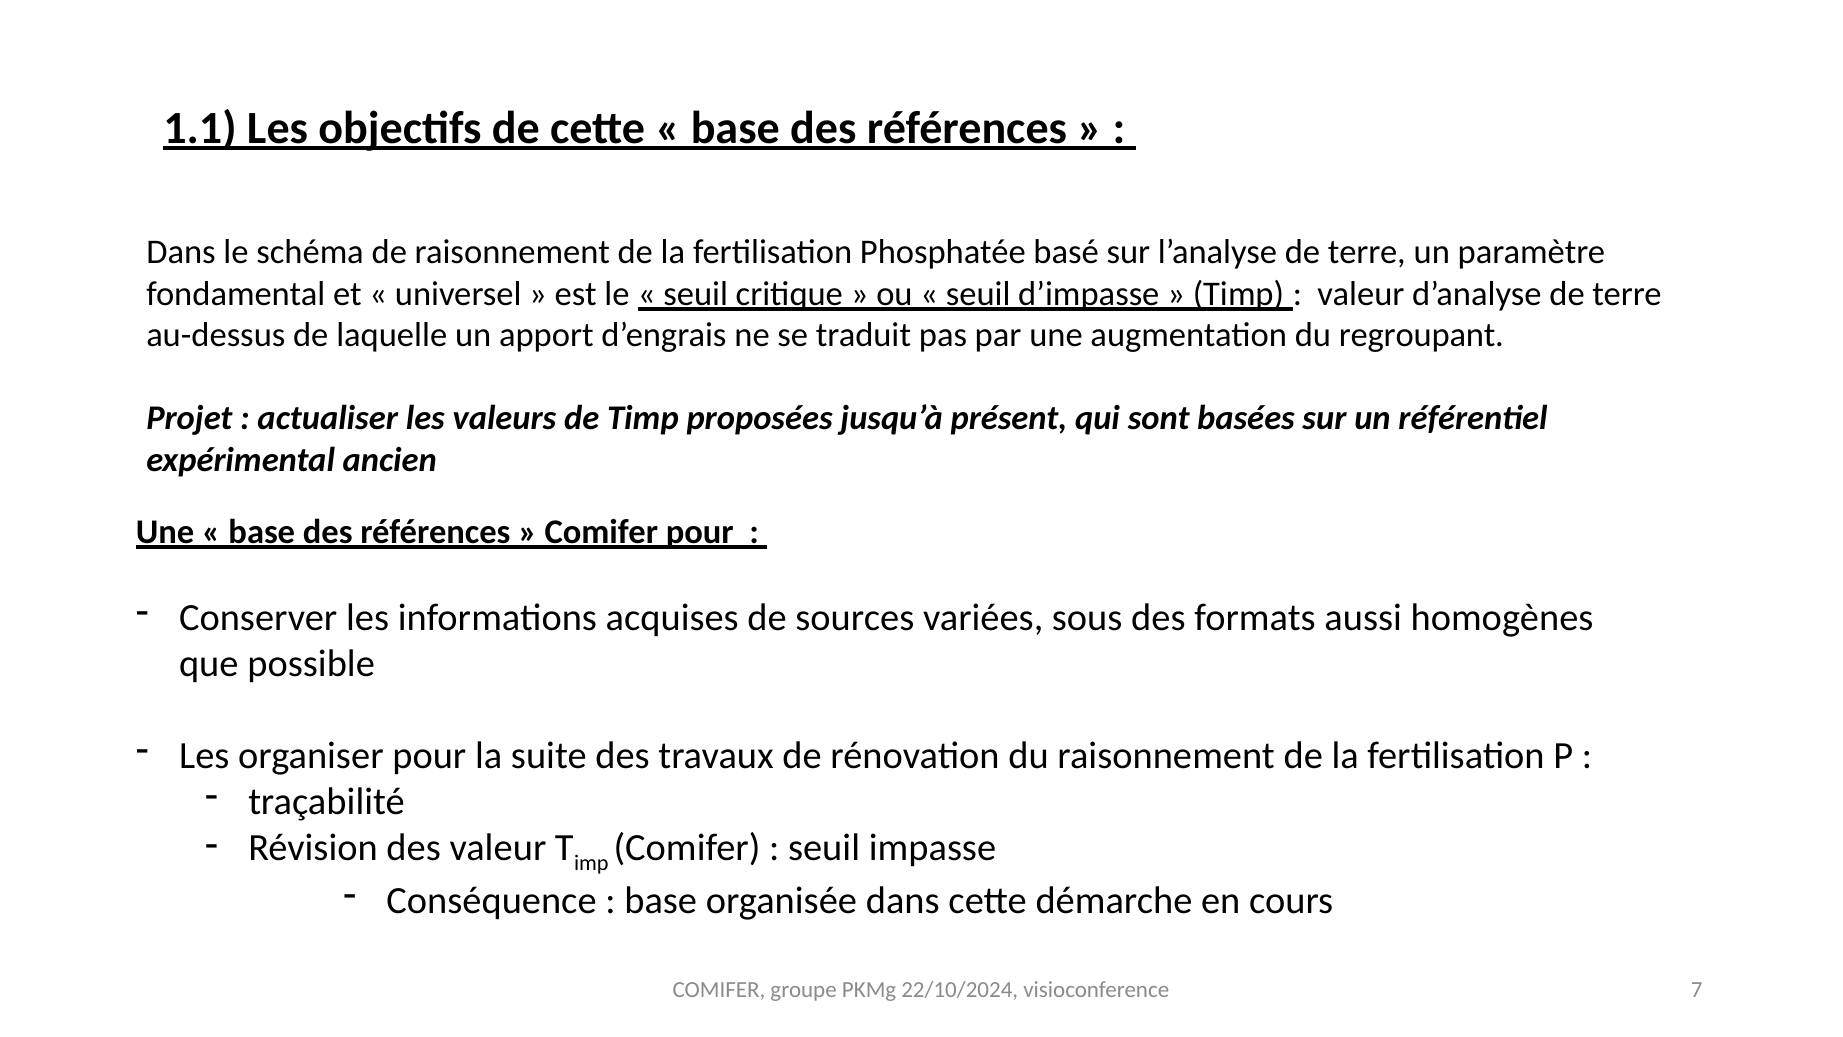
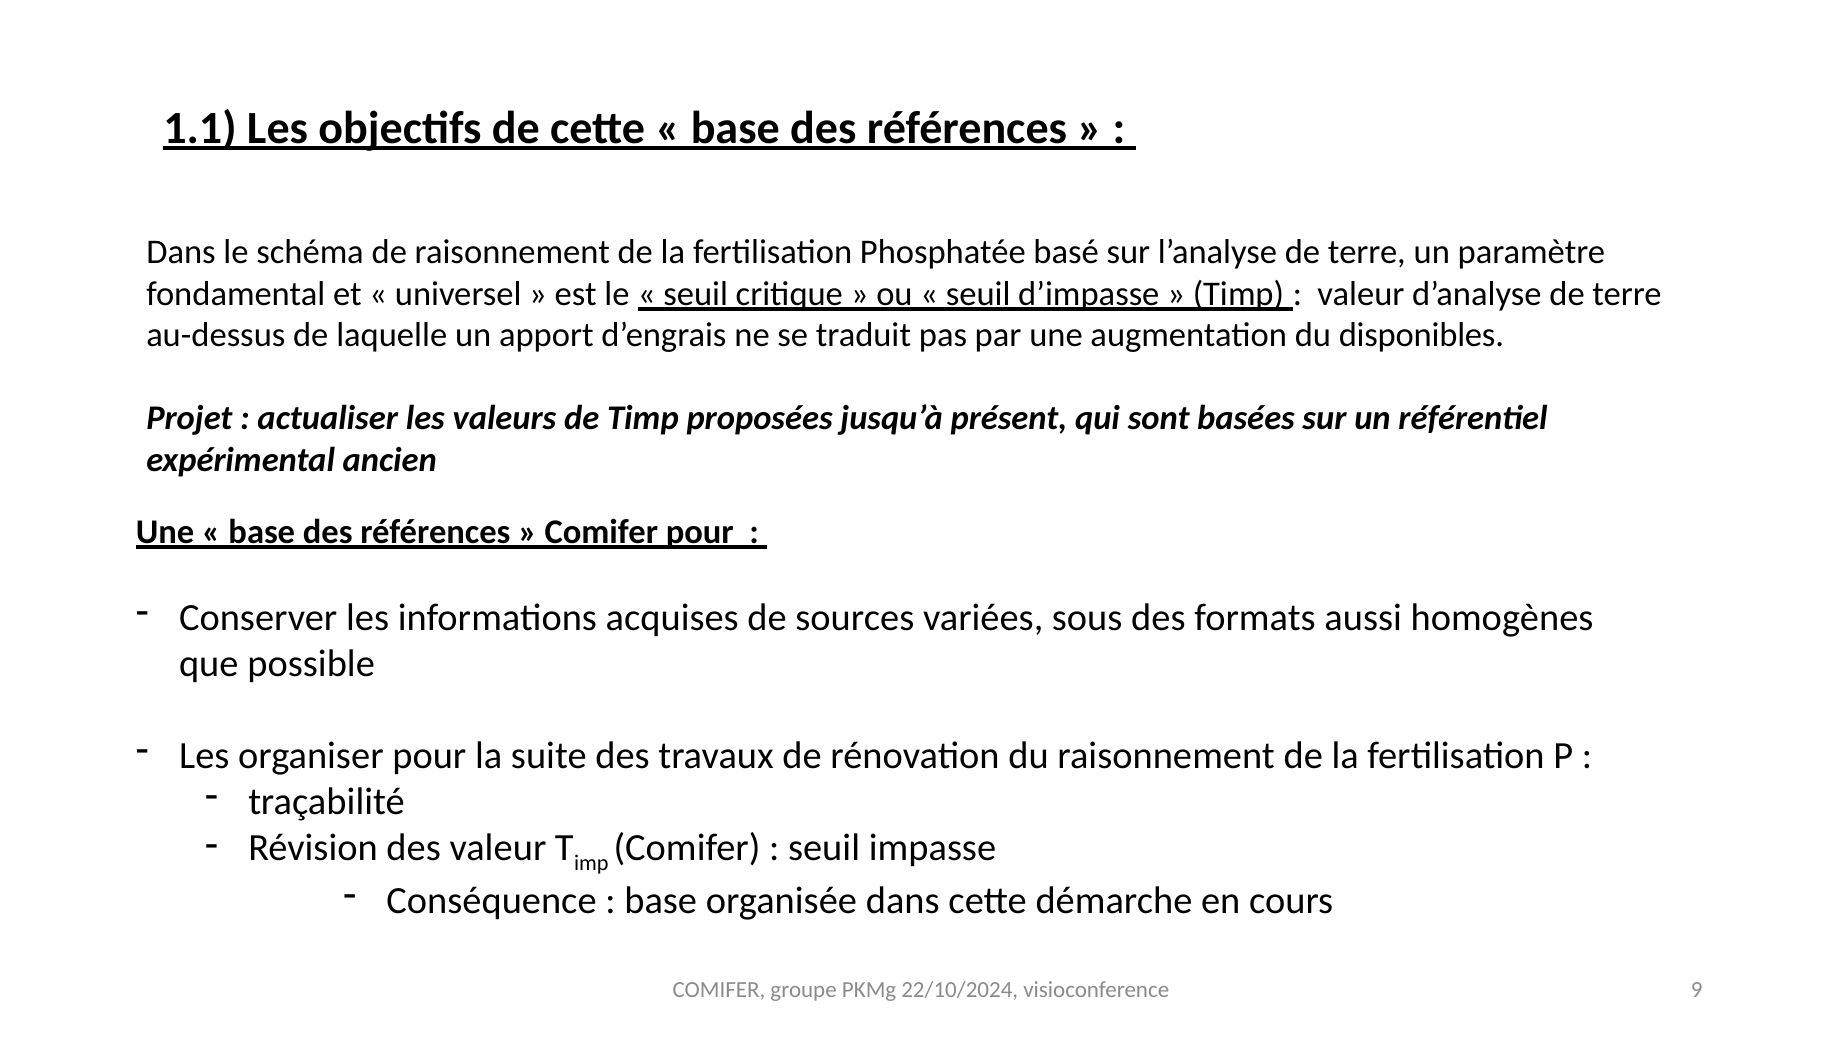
regroupant: regroupant -> disponibles (1421, 335)
7: 7 -> 9 (1697, 990)
